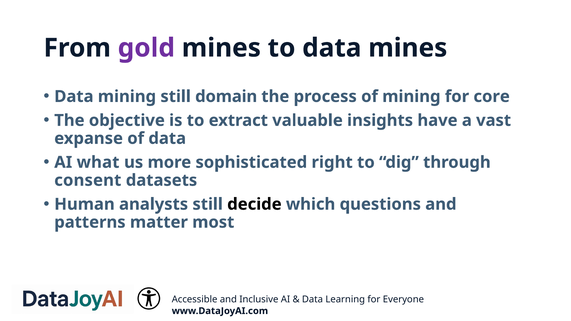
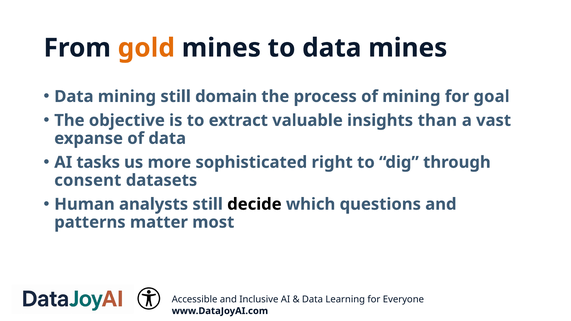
gold colour: purple -> orange (146, 48)
core: core -> goal (492, 97)
have: have -> than (437, 120)
what: what -> tasks (98, 162)
